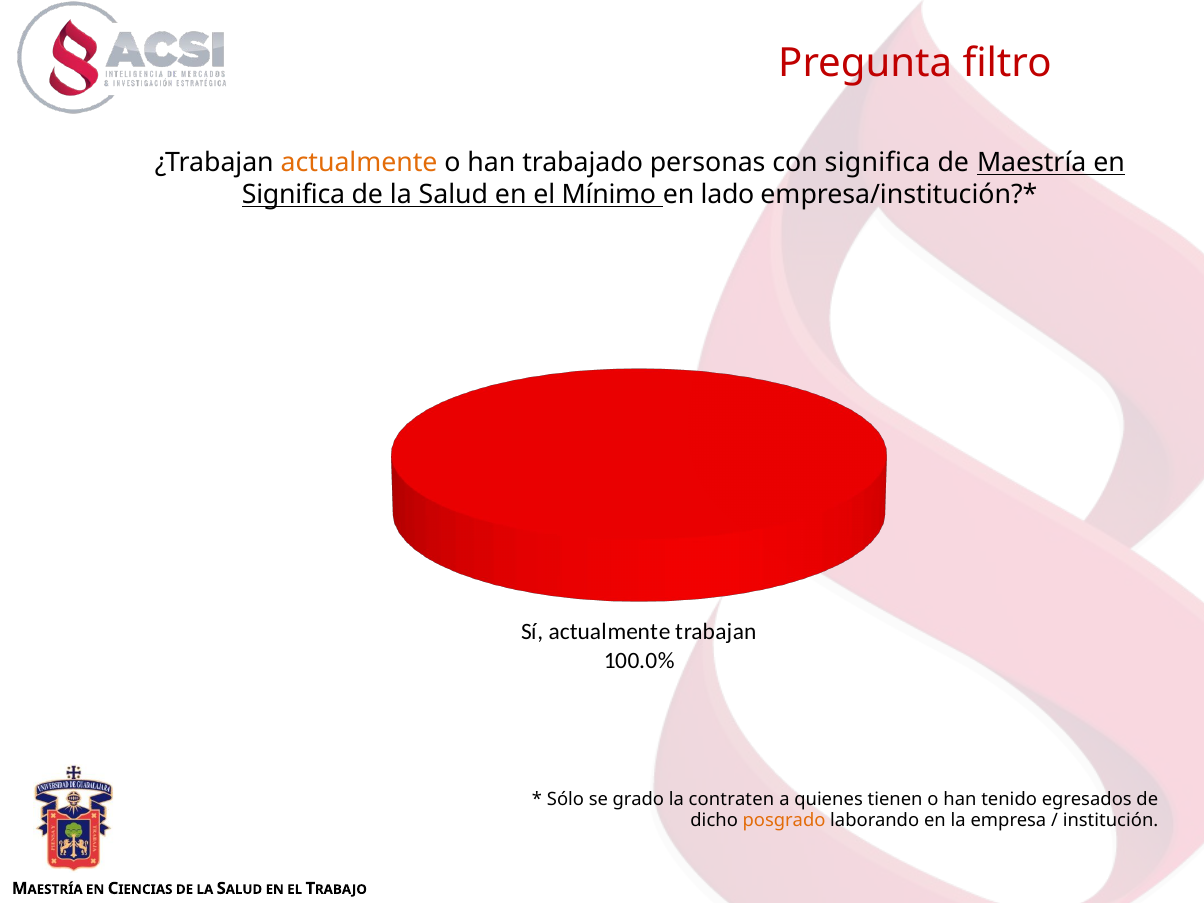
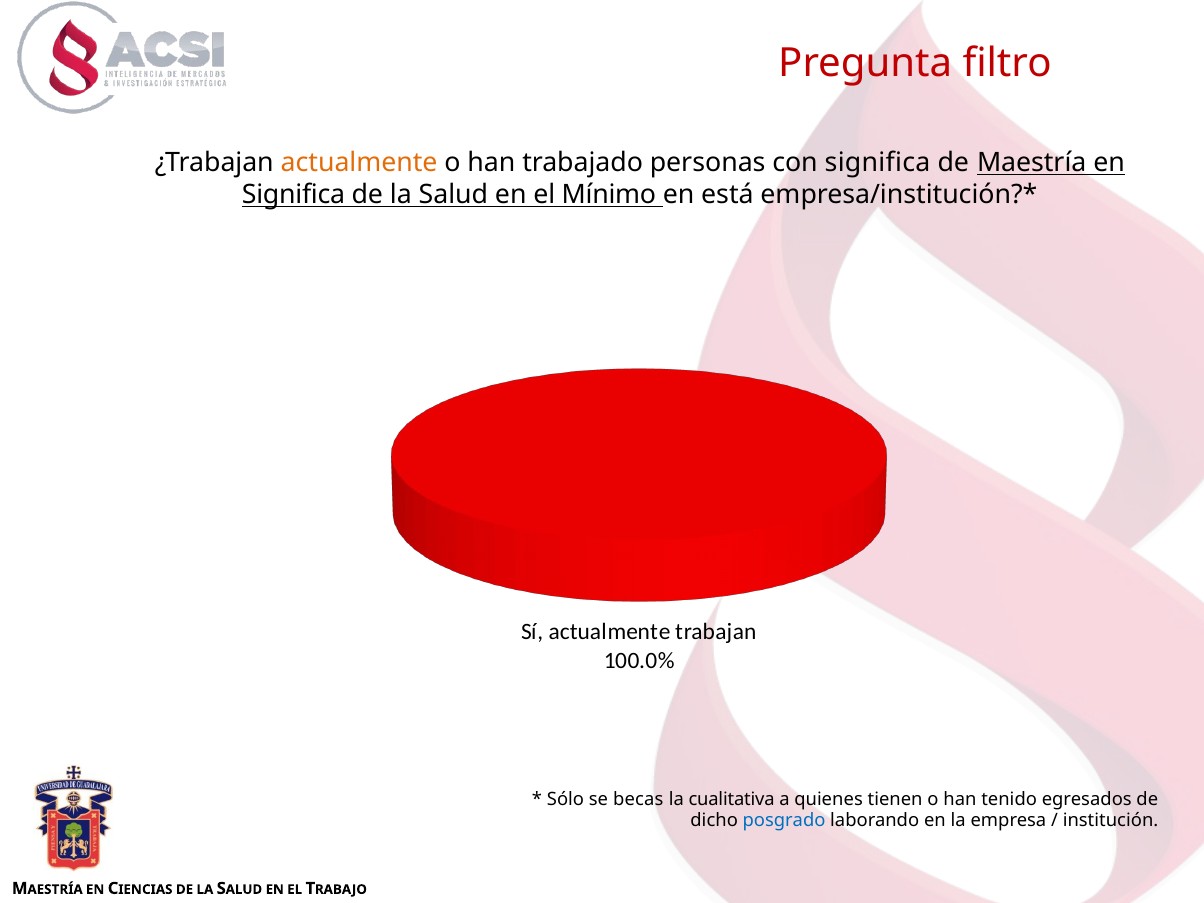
lado: lado -> está (727, 194)
grado: grado -> becas (638, 800)
contraten: contraten -> cualitativa (732, 800)
posgrado colour: orange -> blue (784, 820)
